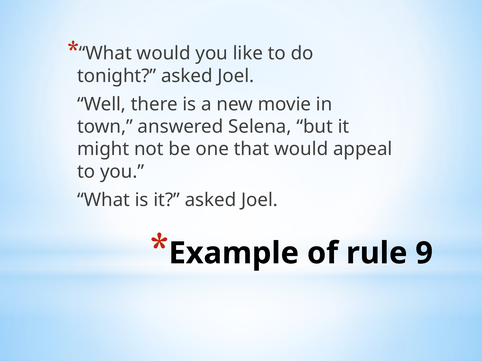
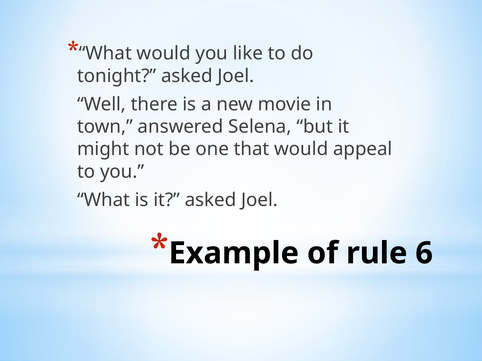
9: 9 -> 6 (424, 254)
